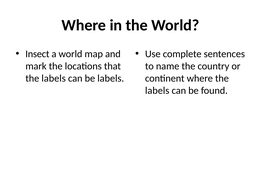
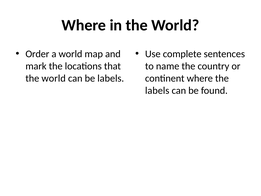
Insect: Insect -> Order (37, 54)
labels: labels -> world (54, 78)
